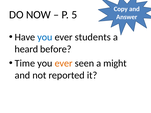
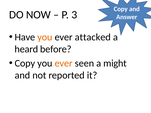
5: 5 -> 3 (74, 15)
you colour: blue -> orange (45, 37)
students: students -> attacked (93, 37)
Time: Time -> Copy (25, 63)
